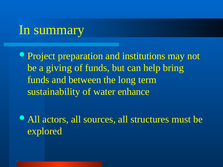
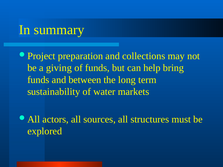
institutions: institutions -> collections (144, 56)
enhance: enhance -> markets (134, 92)
